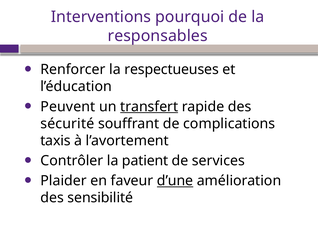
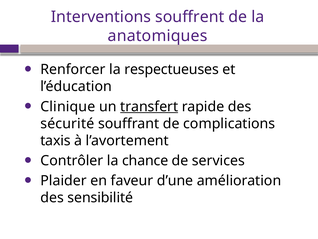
pourquoi: pourquoi -> souffrent (190, 17)
responsables: responsables -> anatomiques (158, 36)
Peuvent: Peuvent -> Clinique (68, 106)
patient: patient -> chance (145, 160)
d’une underline: present -> none (175, 180)
